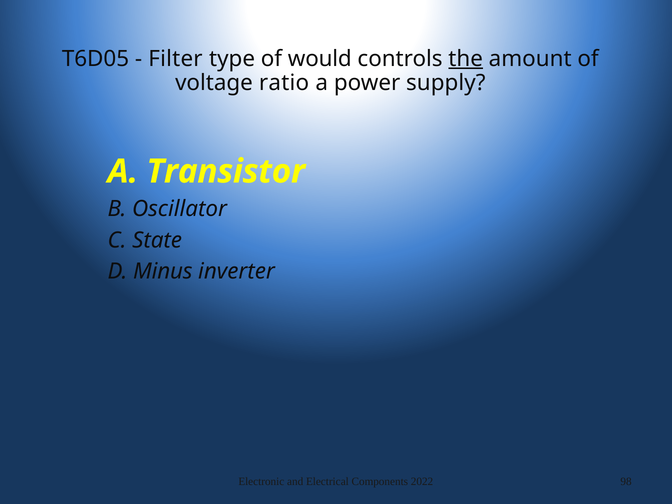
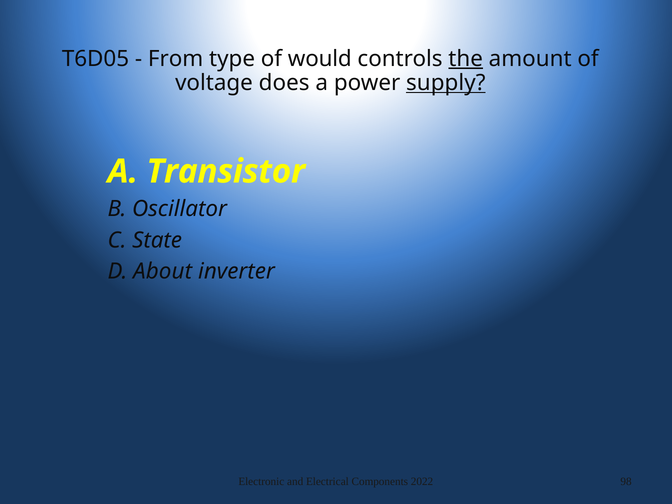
Filter: Filter -> From (176, 59)
ratio: ratio -> does (284, 83)
supply underline: none -> present (446, 83)
Minus: Minus -> About (163, 271)
